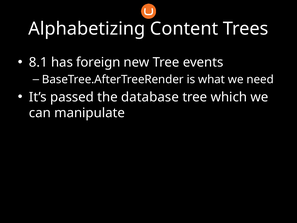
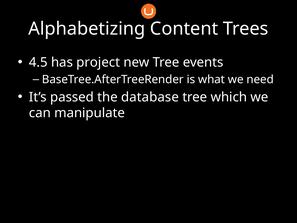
8.1: 8.1 -> 4.5 (38, 62)
foreign: foreign -> project (98, 62)
